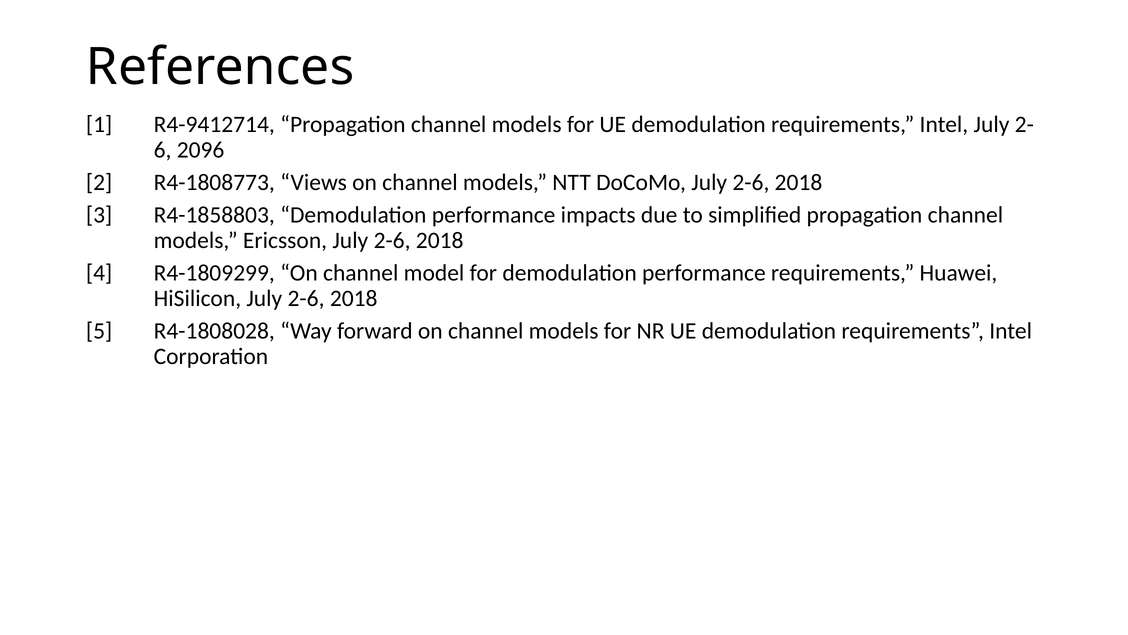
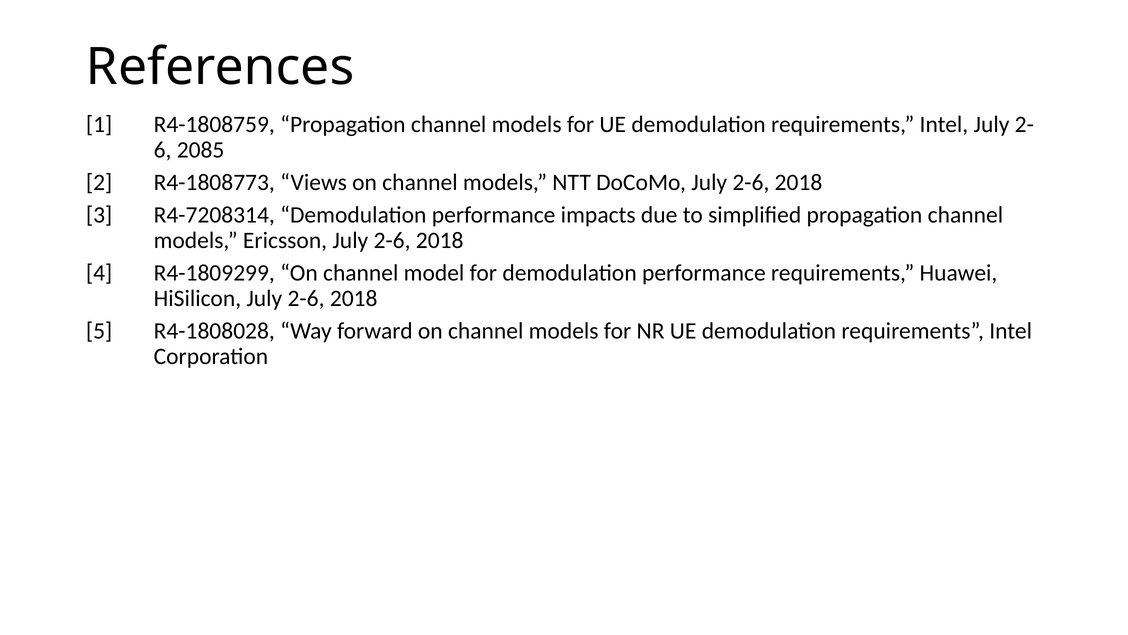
R4-9412714: R4-9412714 -> R4-1808759 (214, 125)
2096: 2096 -> 2085 (201, 150)
R4-1858803: R4-1858803 -> R4-7208314 (214, 215)
